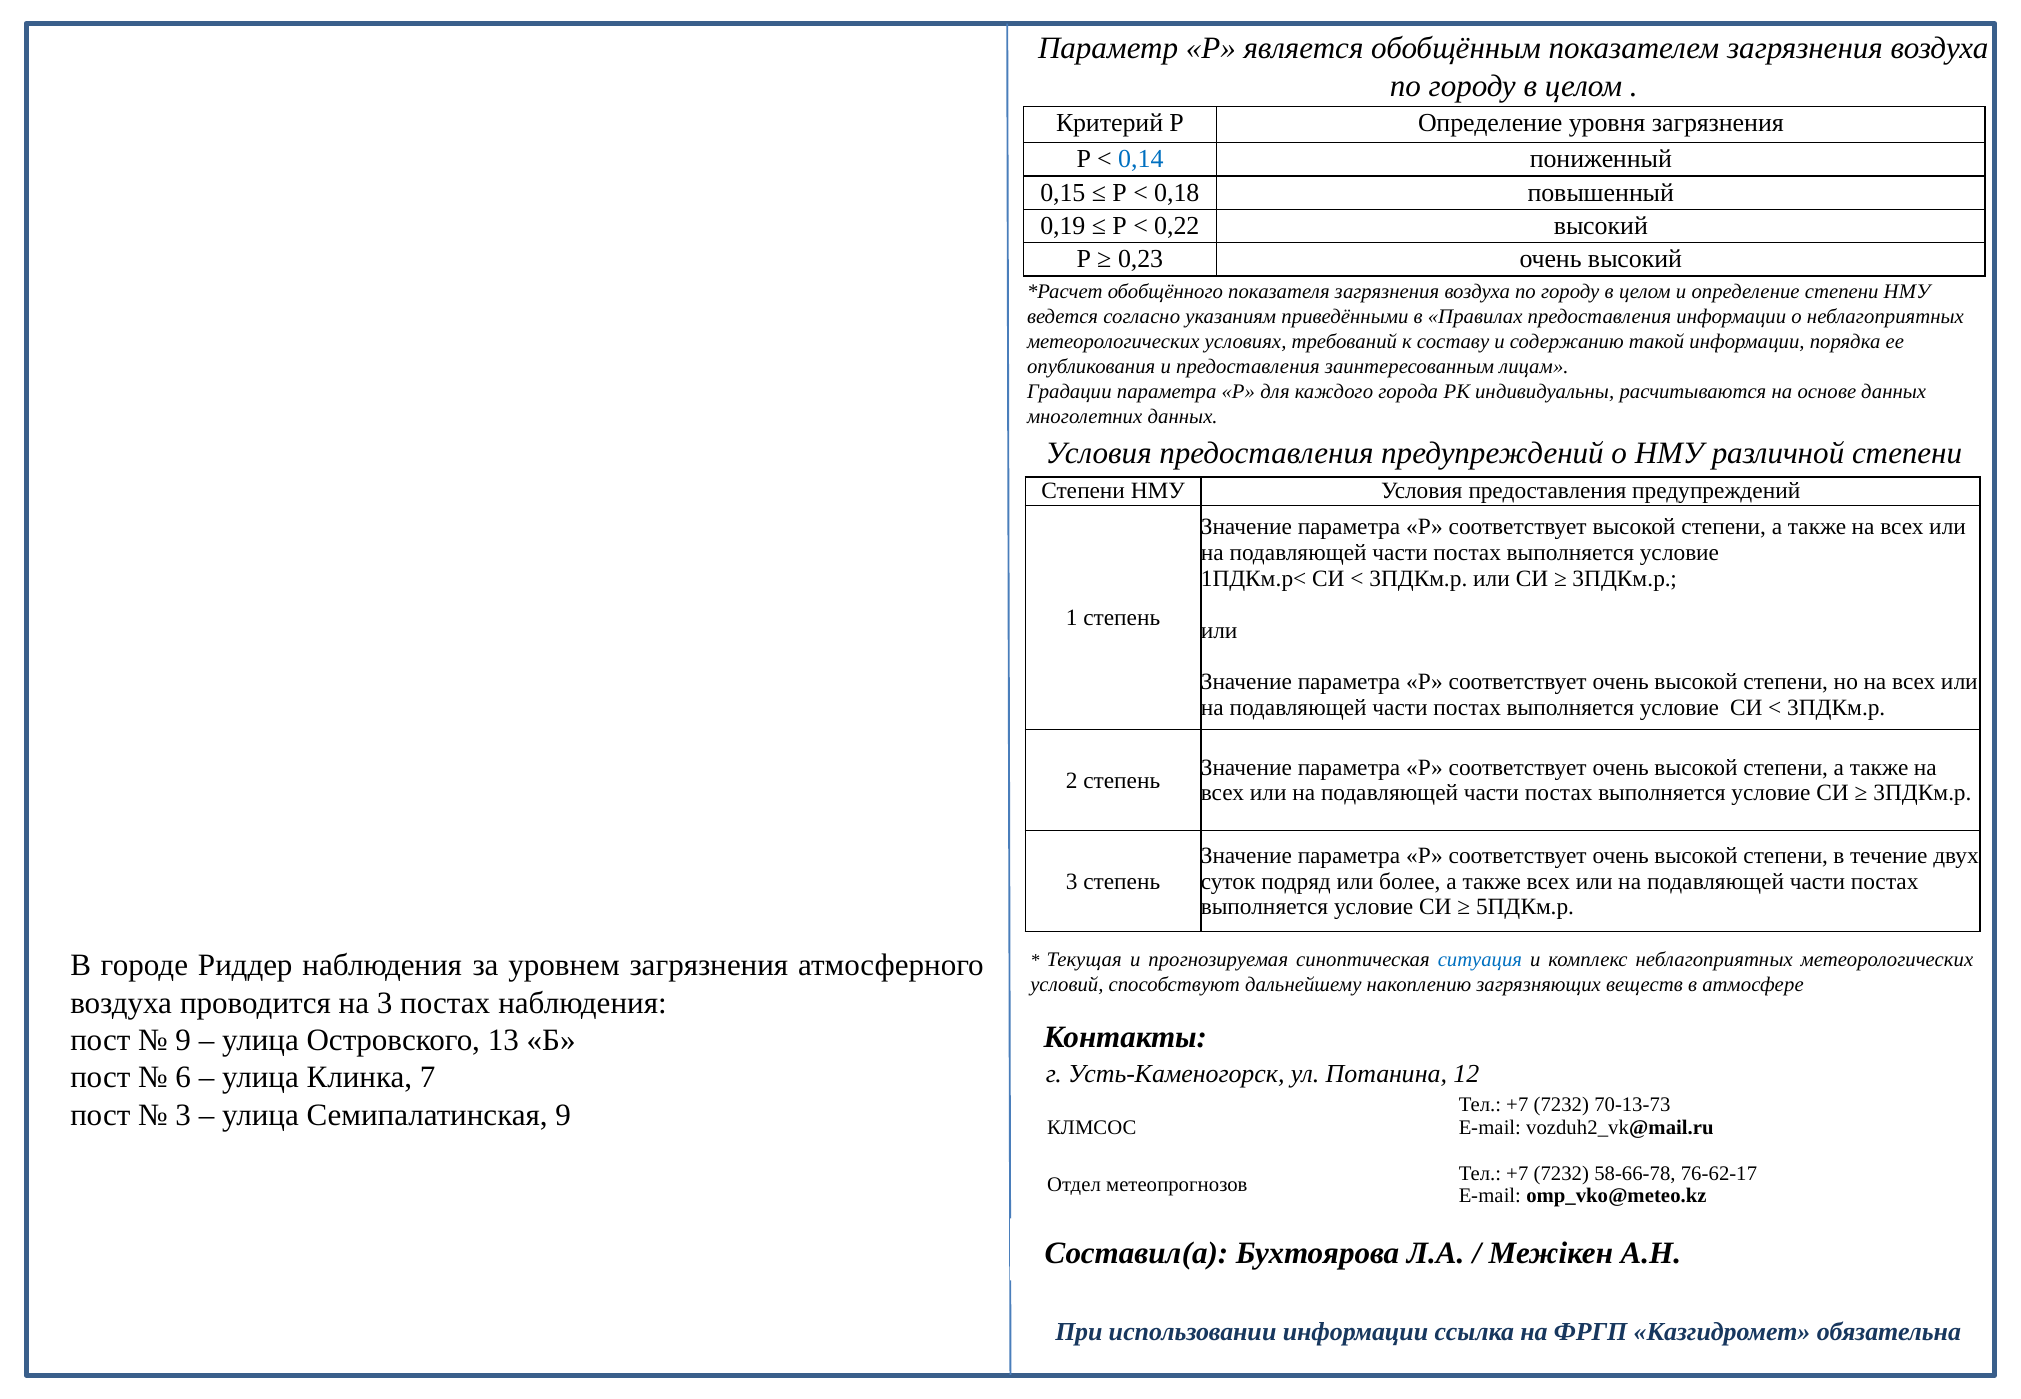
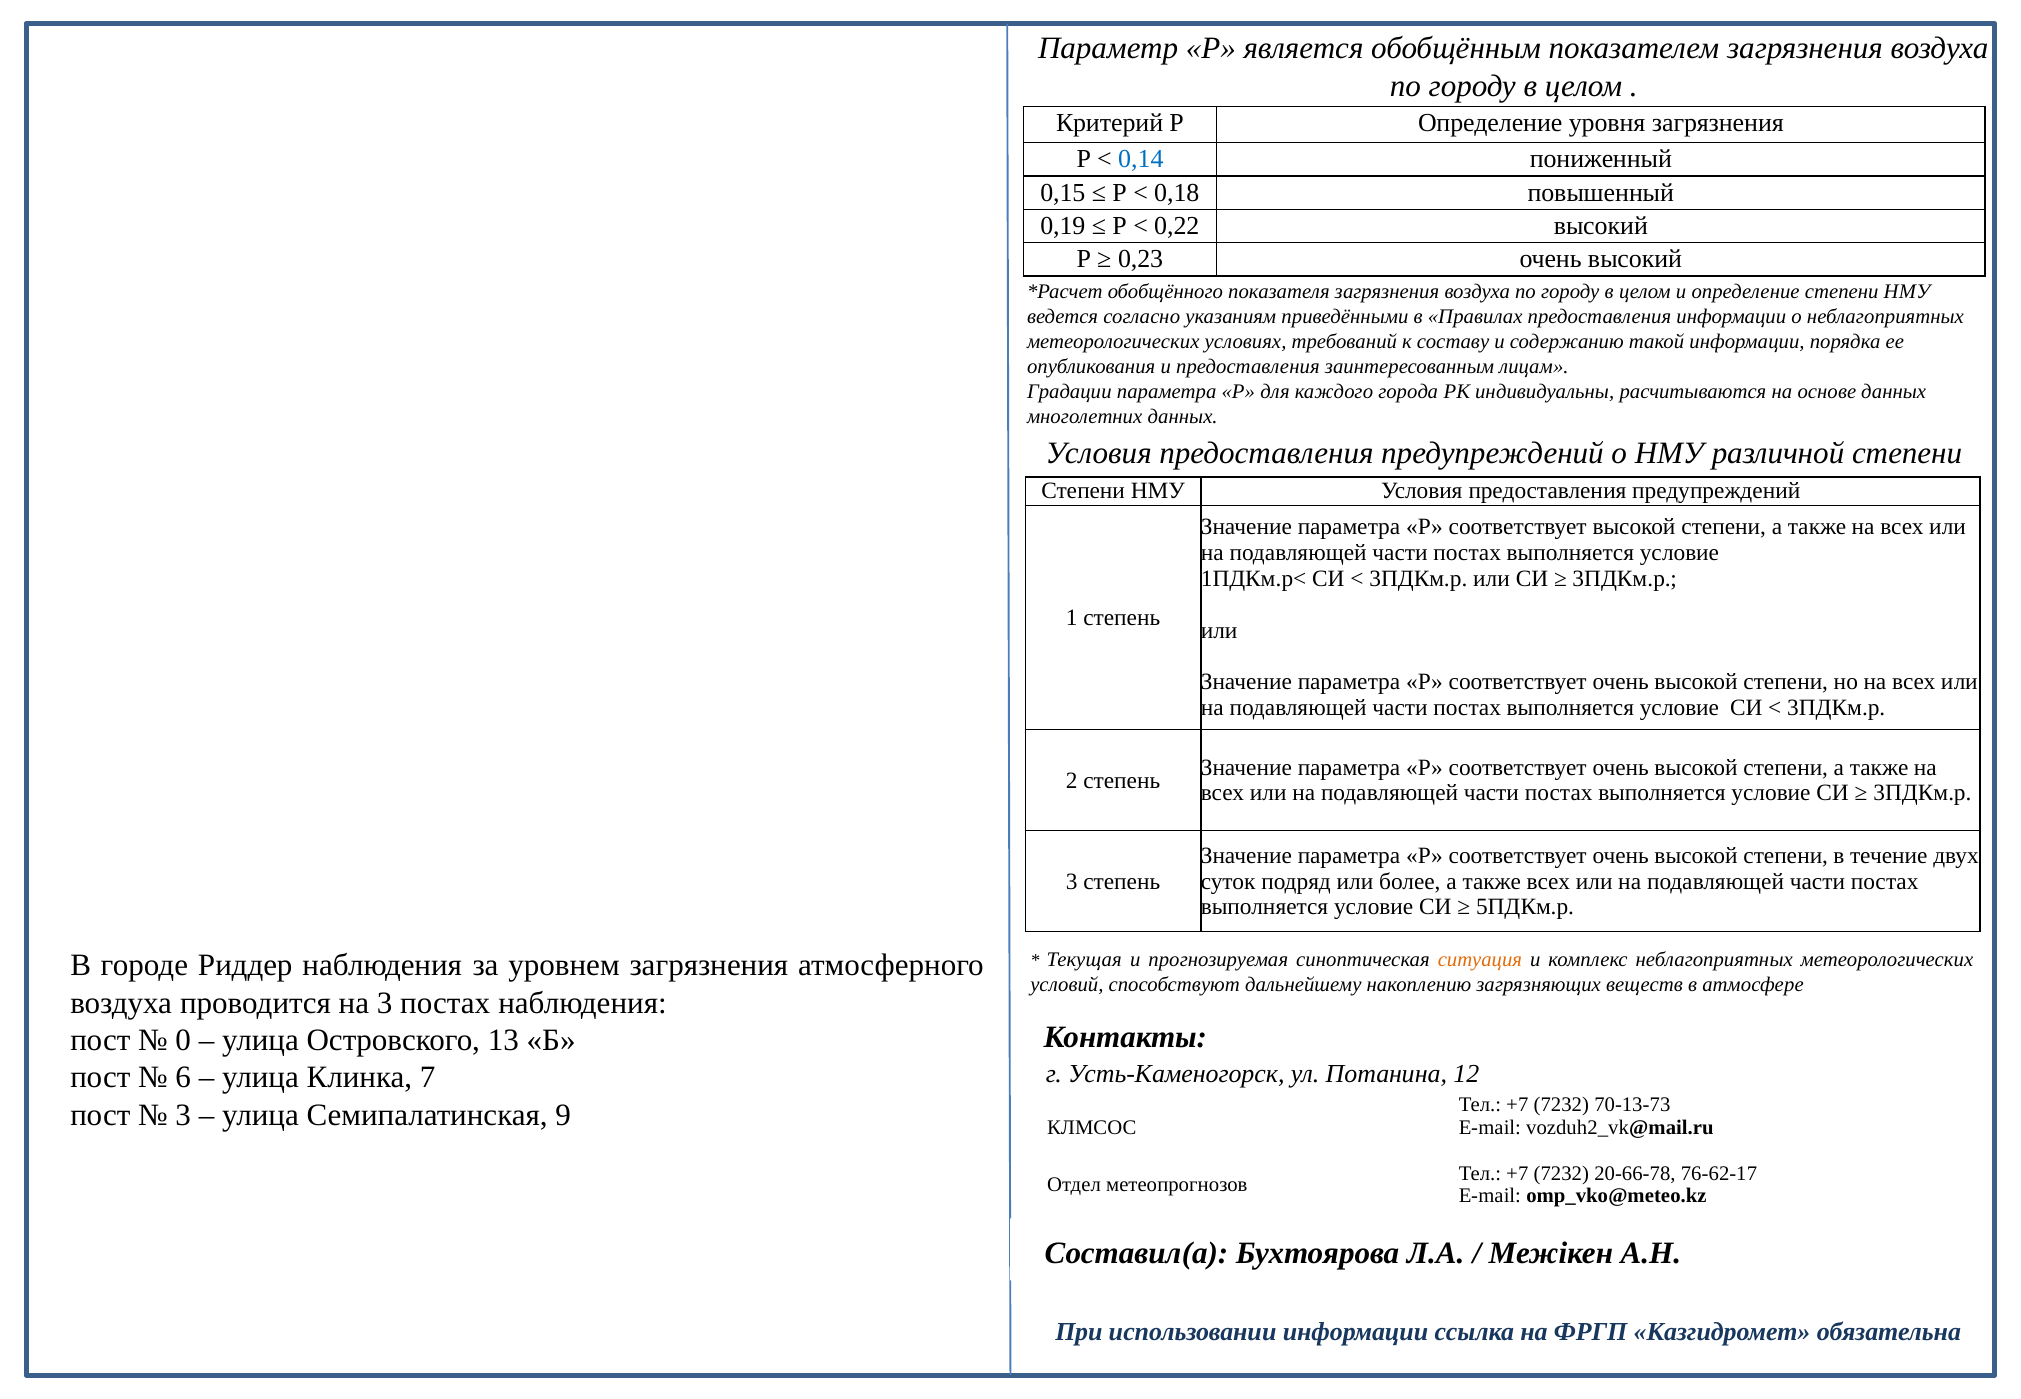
ситуация colour: blue -> orange (1480, 960)
9: 9 -> 0 (183, 1040)
58-66-78: 58-66-78 -> 20-66-78 (1635, 1173)
